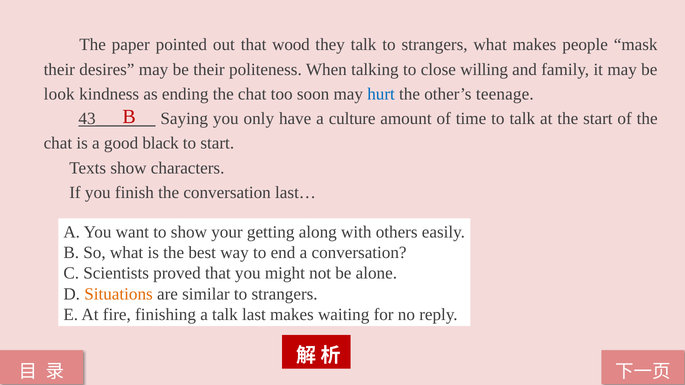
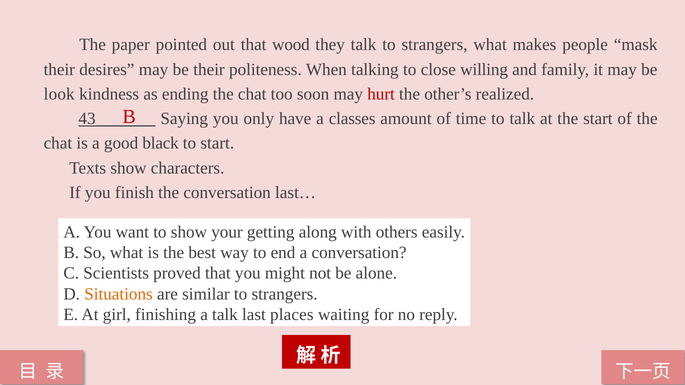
hurt colour: blue -> red (381, 94)
teenage: teenage -> realized (505, 94)
culture: culture -> classes (352, 119)
fire: fire -> girl (117, 315)
last makes: makes -> places (292, 315)
